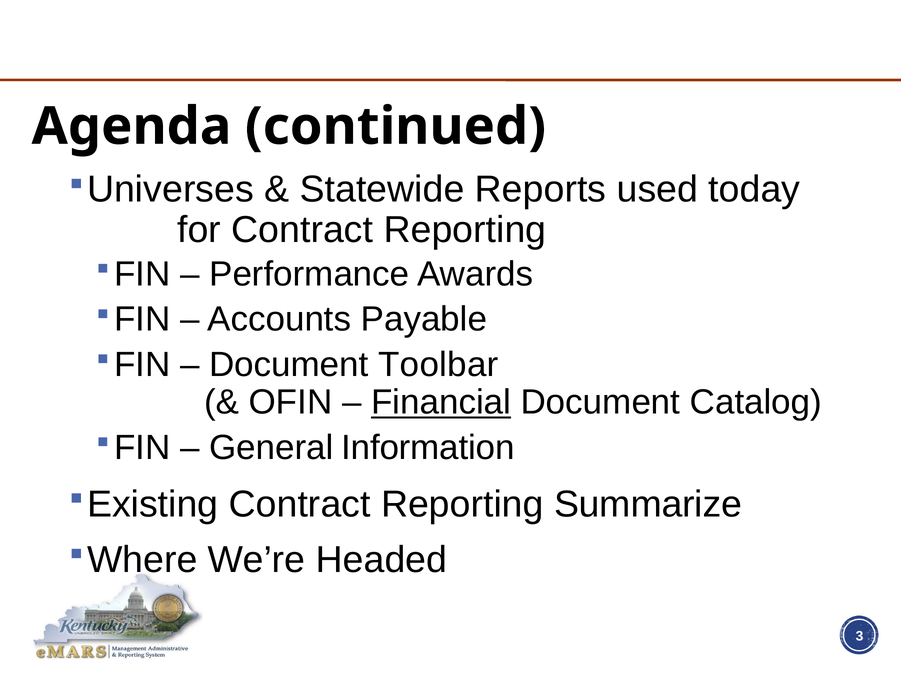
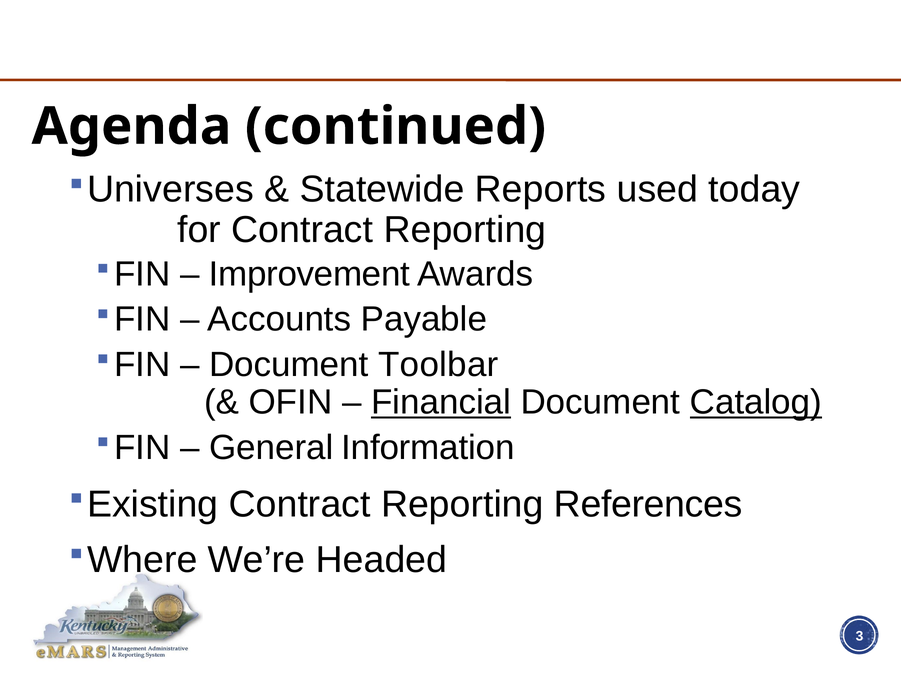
Performance: Performance -> Improvement (309, 274)
Catalog underline: none -> present (756, 403)
Summarize: Summarize -> References (648, 505)
